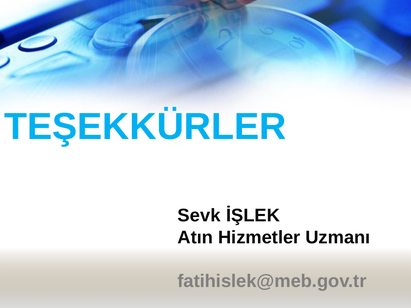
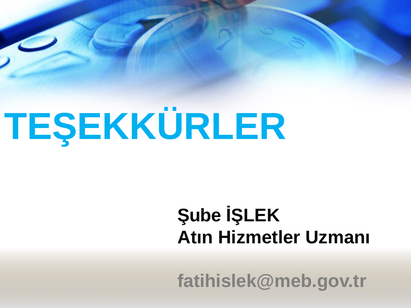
Sevk: Sevk -> Şube (199, 216)
